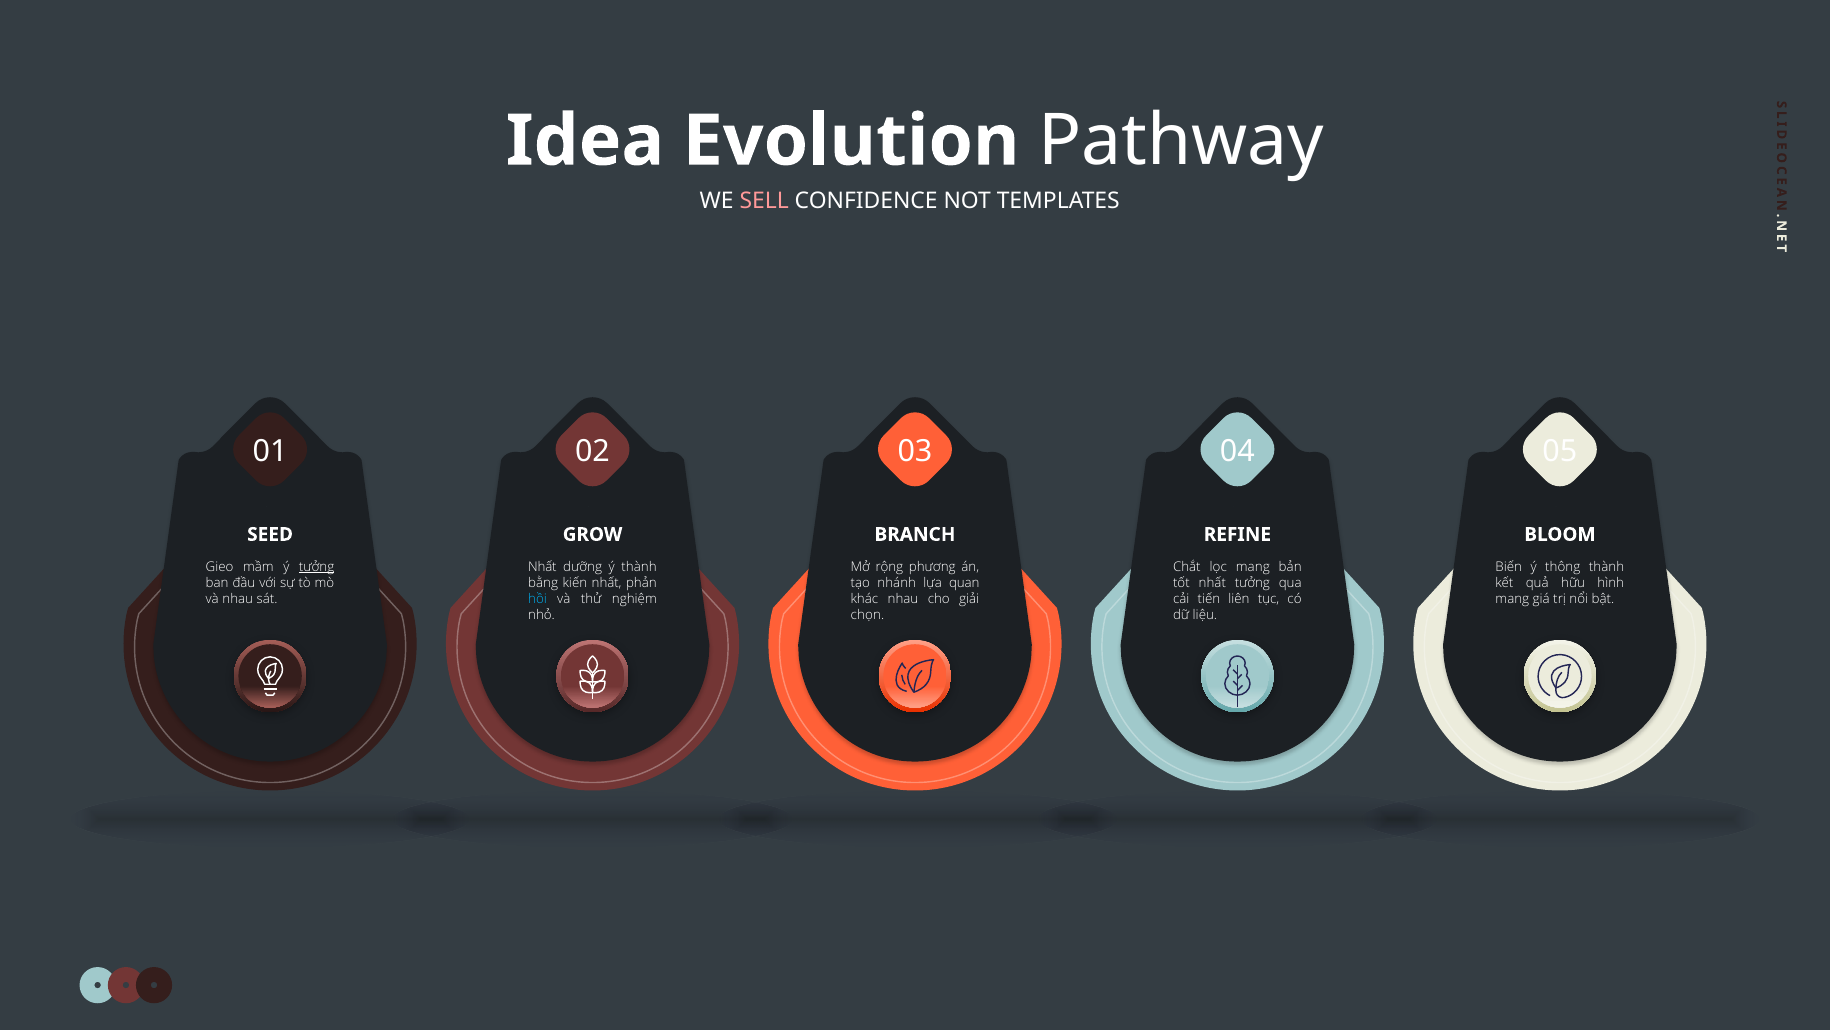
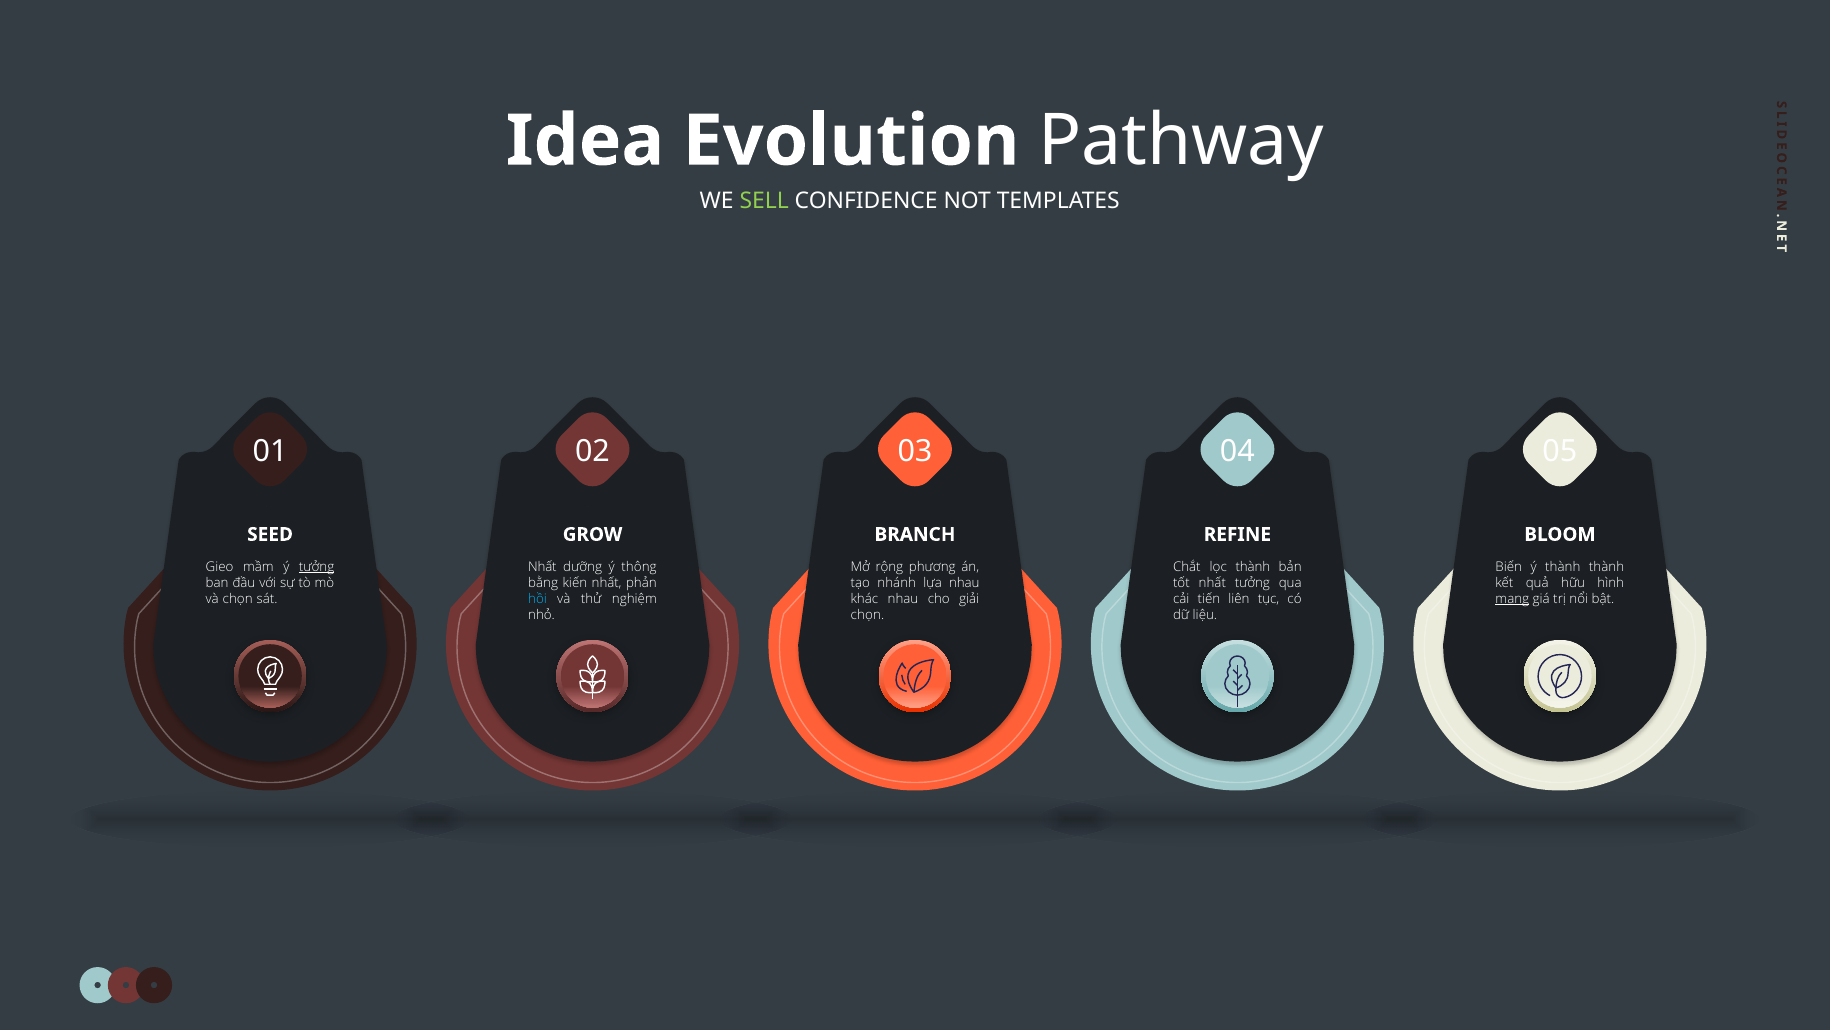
SELL colour: pink -> light green (764, 201)
ý thành: thành -> thông (639, 566)
lọc mang: mang -> thành (1253, 566)
ý thông: thông -> thành (1563, 566)
lựa quan: quan -> nhau (964, 582)
và nhau: nhau -> chọn (238, 598)
mang underline: none -> present (1512, 598)
